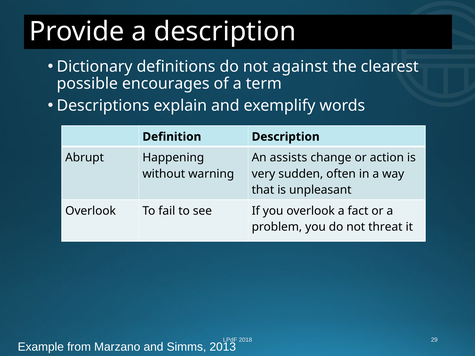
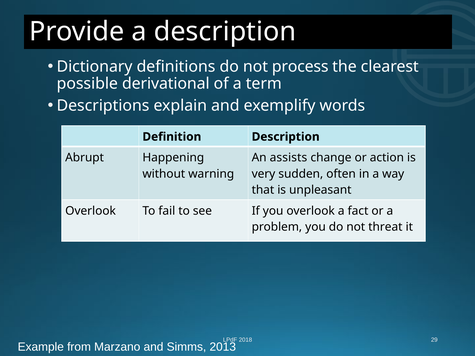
against: against -> process (300, 67)
encourages: encourages -> derivational (166, 84)
